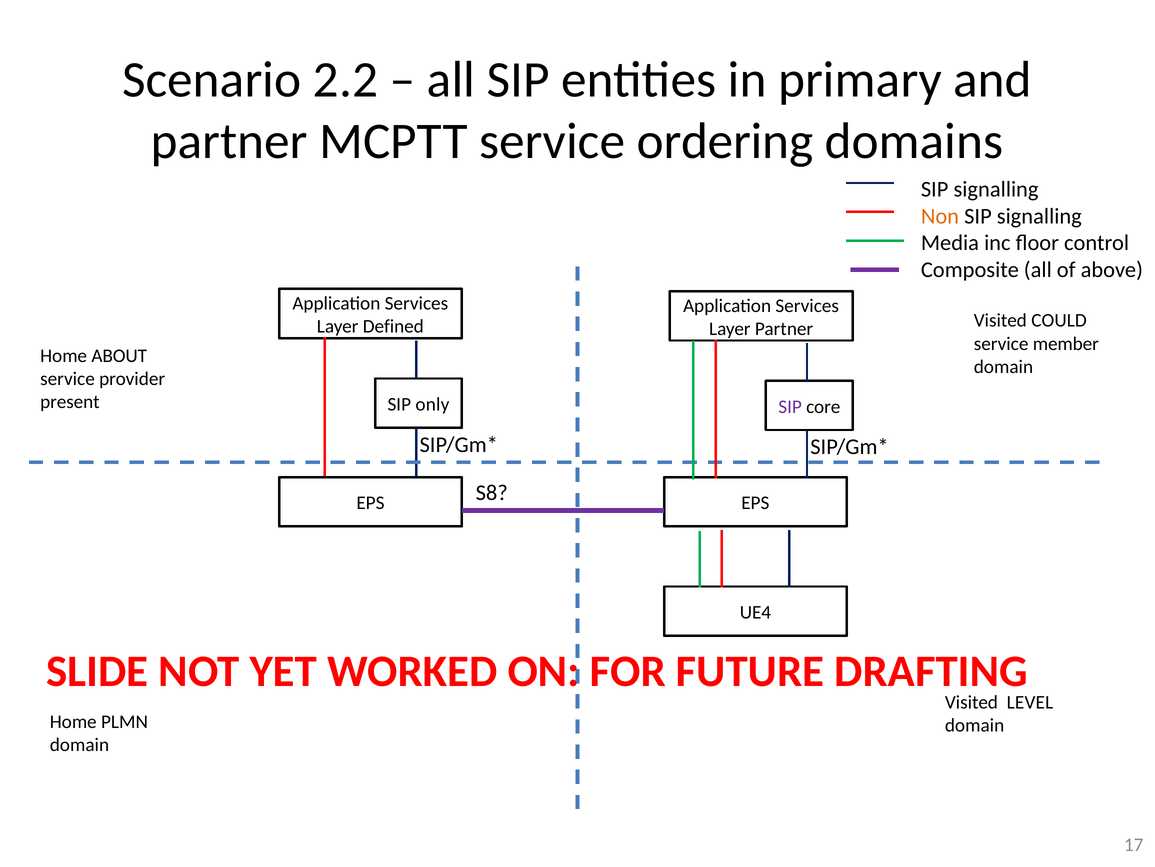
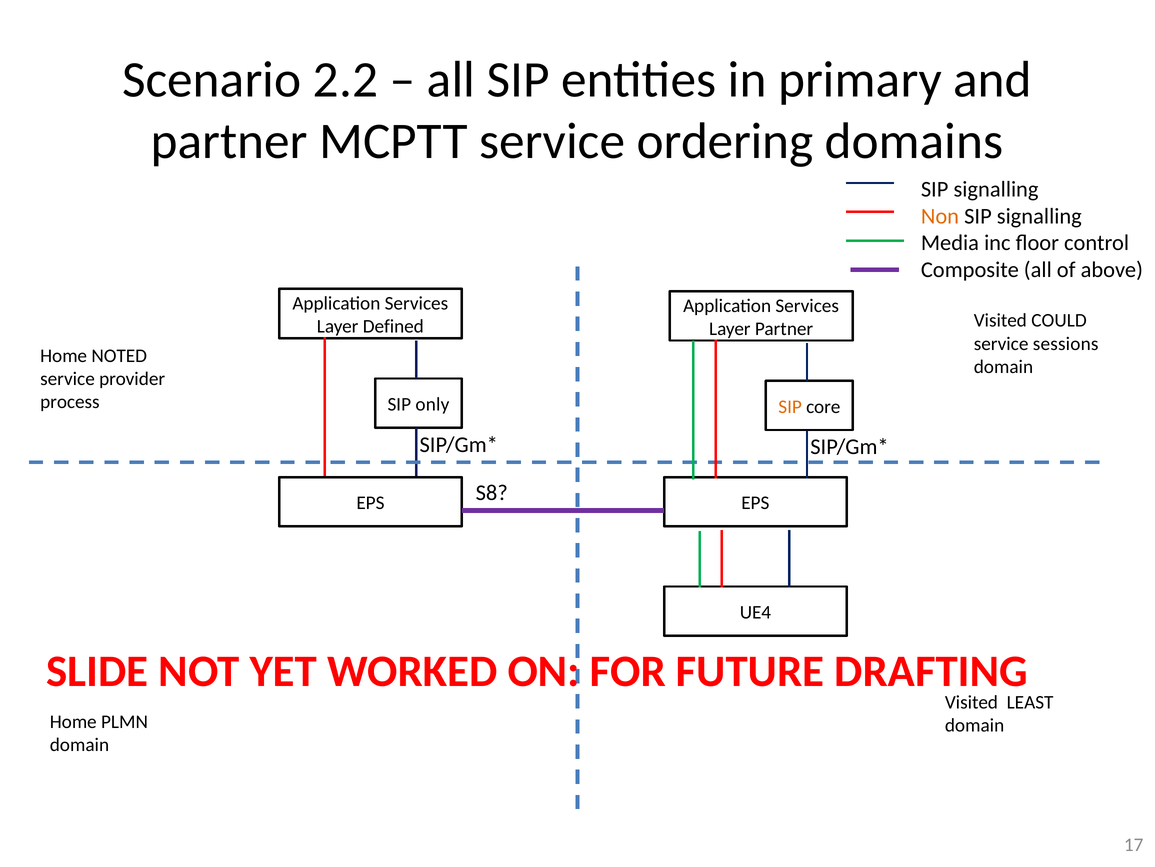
member: member -> sessions (1066, 343)
ABOUT: ABOUT -> NOTED (119, 355)
present: present -> process (70, 402)
SIP colour: purple -> orange (790, 406)
LEVEL: LEVEL -> LEAST (1030, 702)
